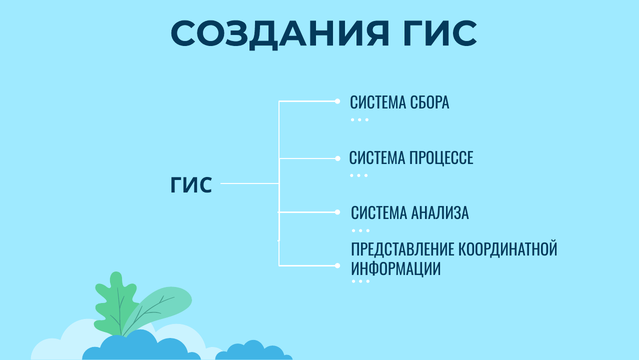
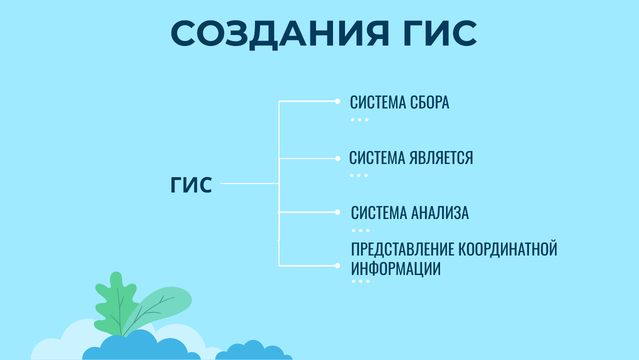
ПРОЦЕССЕ: ПРОЦЕССЕ -> ЯВЛЯЕТСЯ (441, 159)
